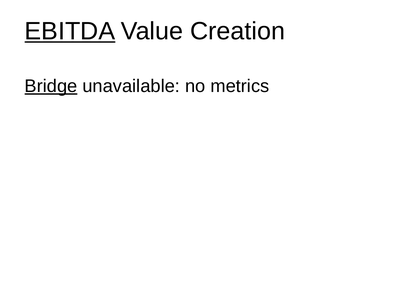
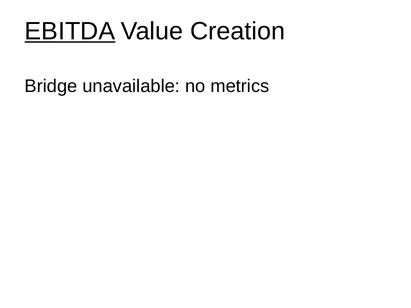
Bridge underline: present -> none (51, 86)
